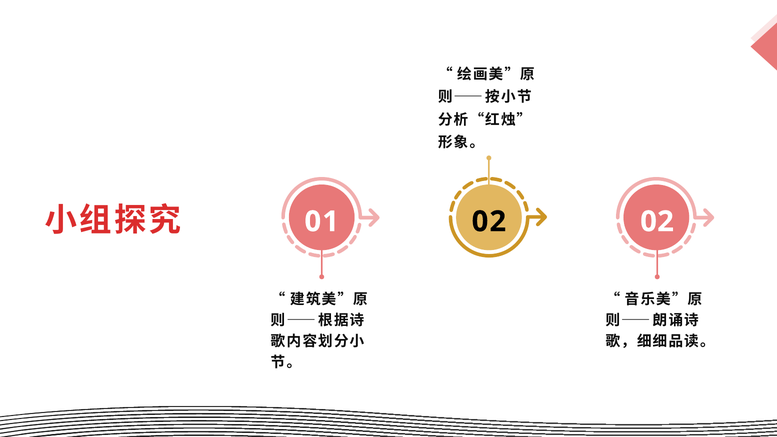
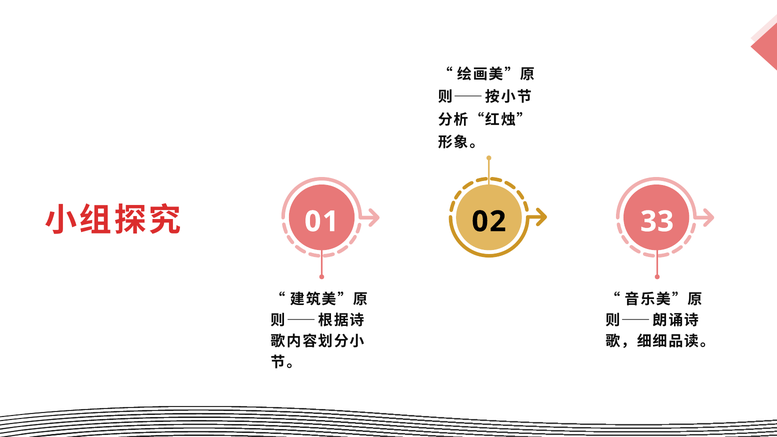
02 02: 02 -> 33 (657, 222)
